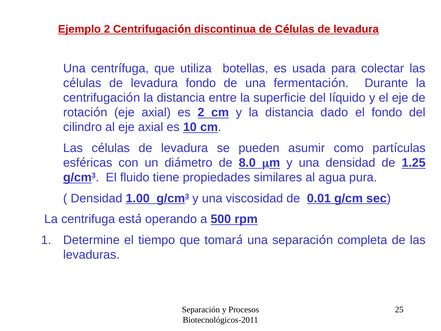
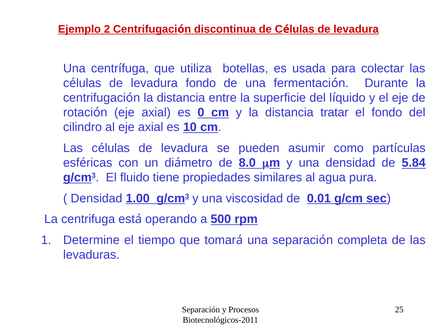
es 2: 2 -> 0 (201, 112)
dado: dado -> tratar (334, 112)
1.25: 1.25 -> 5.84 (414, 163)
